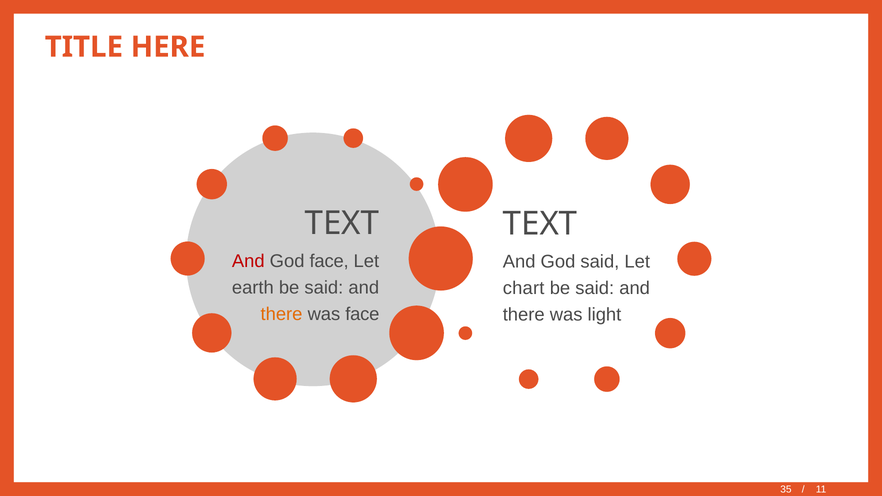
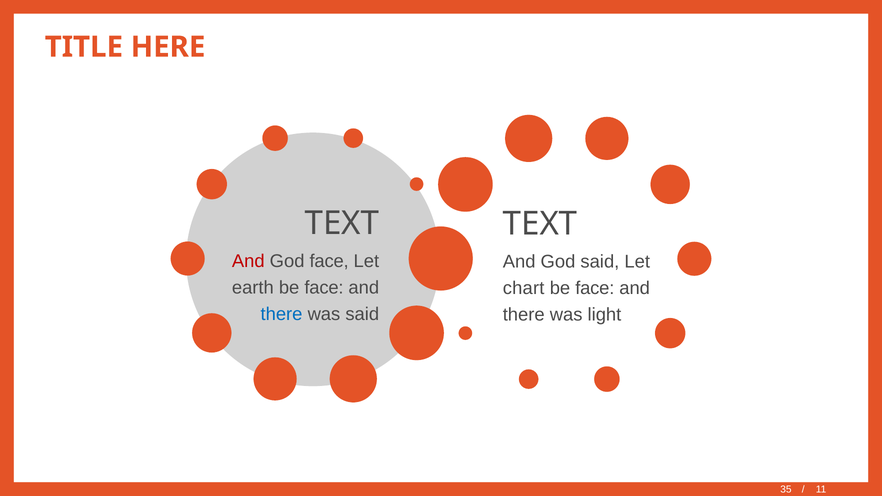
said: said -> face (324, 288)
said: said -> face (595, 288)
there colour: orange -> blue (282, 314)
was face: face -> said (362, 314)
